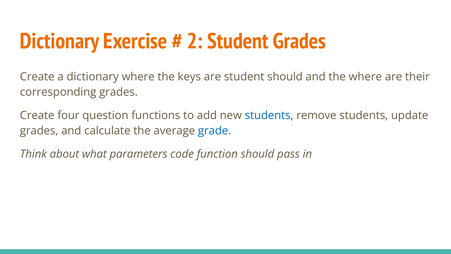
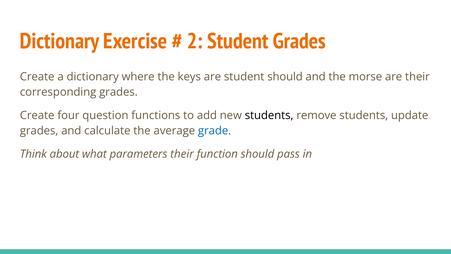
the where: where -> morse (365, 77)
students colour: blue -> black (269, 115)
parameters code: code -> their (182, 154)
